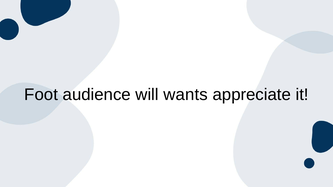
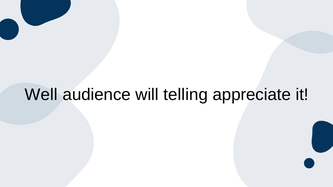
Foot: Foot -> Well (41, 95)
wants: wants -> telling (186, 95)
